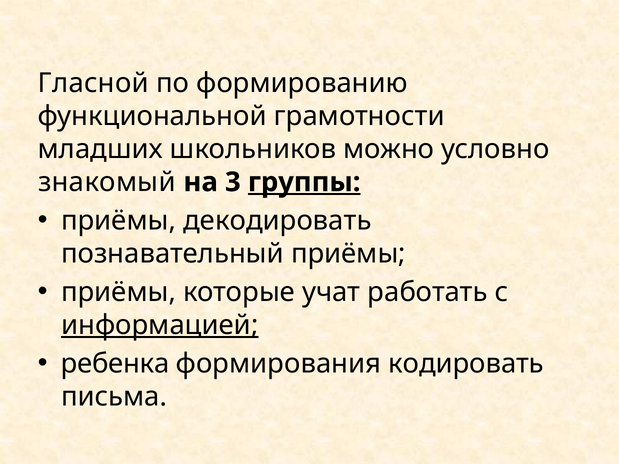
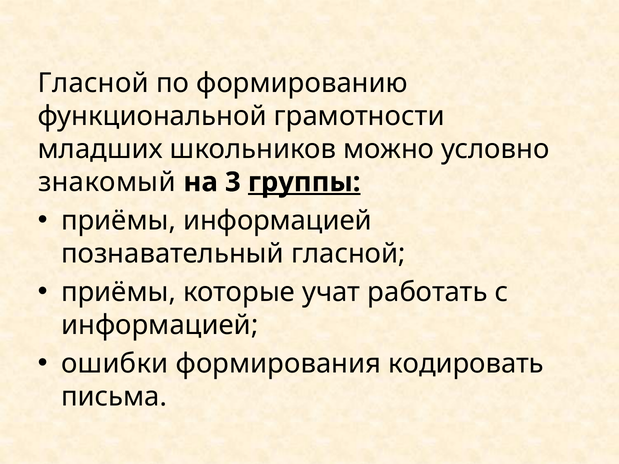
приёмы декодировать: декодировать -> информацией (277, 221)
познавательный приёмы: приёмы -> гласной (348, 254)
информацией underline: present -> none (160, 325)
ребенка: ребенка -> ошибки (115, 364)
